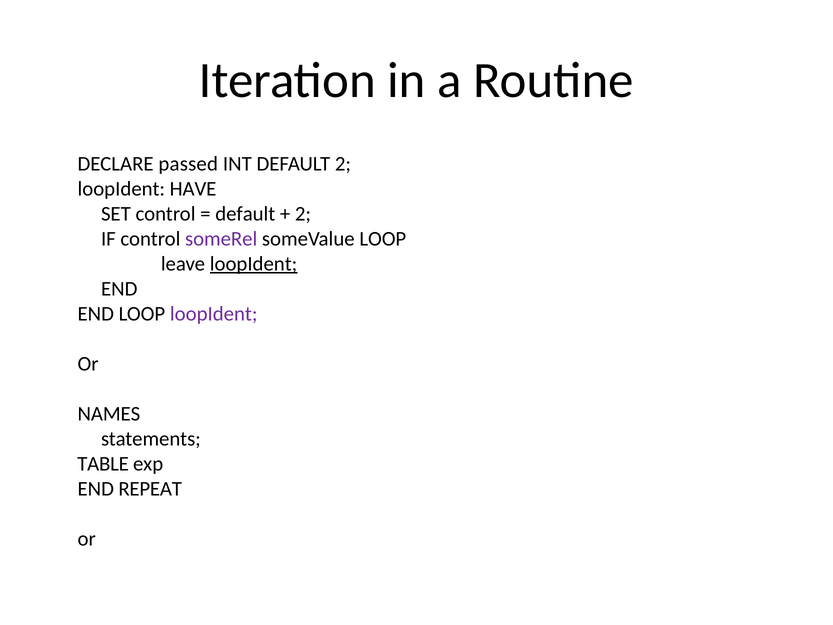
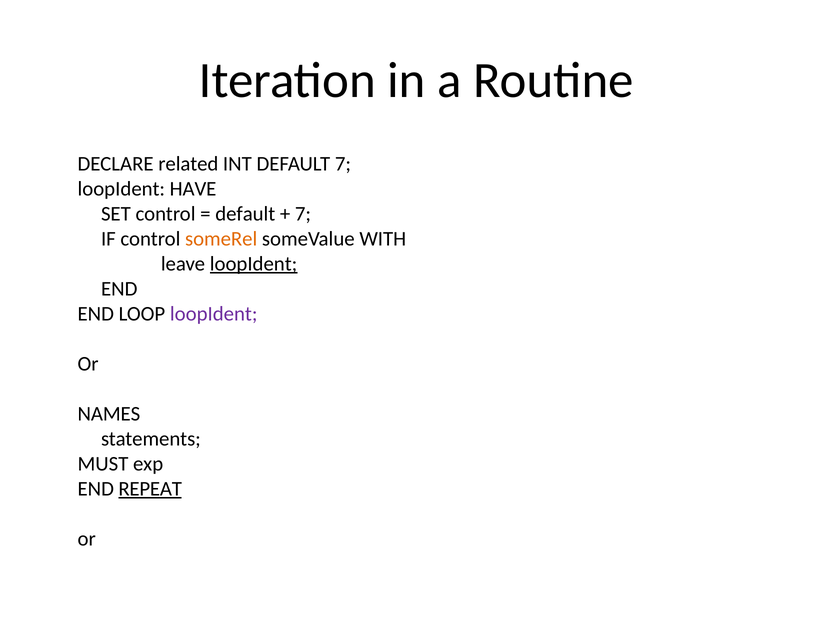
passed: passed -> related (188, 164)
DEFAULT 2: 2 -> 7 (343, 164)
2: 2 -> 7 (303, 214)
someRel colour: purple -> orange (221, 239)
someValue LOOP: LOOP -> WITH (383, 239)
TABLE: TABLE -> MUST (103, 464)
REPEAT underline: none -> present (150, 489)
